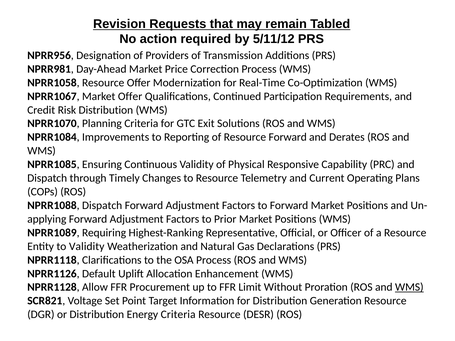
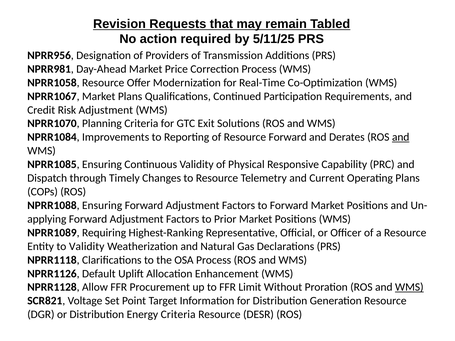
5/11/12: 5/11/12 -> 5/11/25 (274, 39)
Market Offer: Offer -> Plans (130, 96)
Risk Distribution: Distribution -> Adjustment (106, 110)
and underline: none -> present (401, 137)
NPRR1088 Dispatch: Dispatch -> Ensuring (102, 206)
